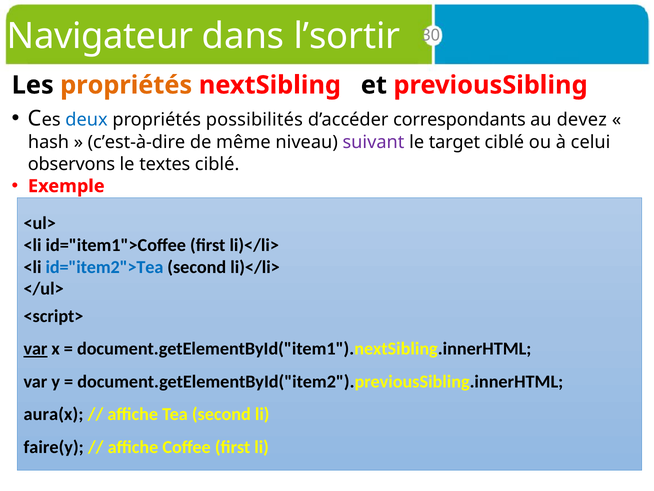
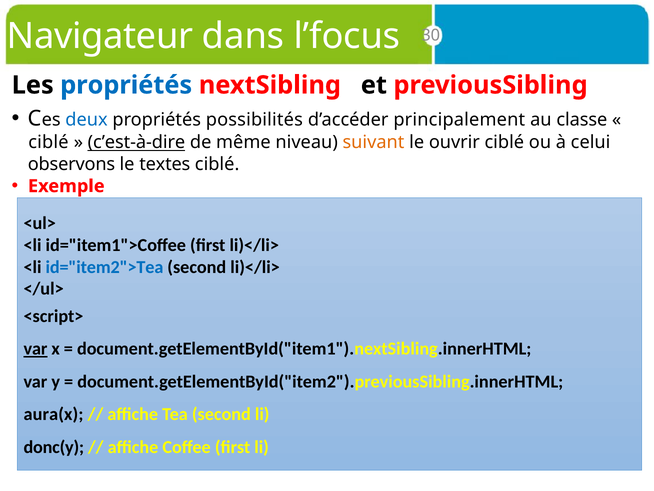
l’sortir: l’sortir -> l’focus (347, 36)
propriétés colour: orange -> blue (126, 85)
correspondants: correspondants -> principalement (459, 120)
devez: devez -> classe (582, 120)
hash: hash -> ciblé (48, 142)
c’est-à-dire underline: none -> present (136, 142)
suivant colour: purple -> orange (373, 142)
target: target -> ouvrir (454, 142)
faire(y: faire(y -> donc(y (54, 447)
